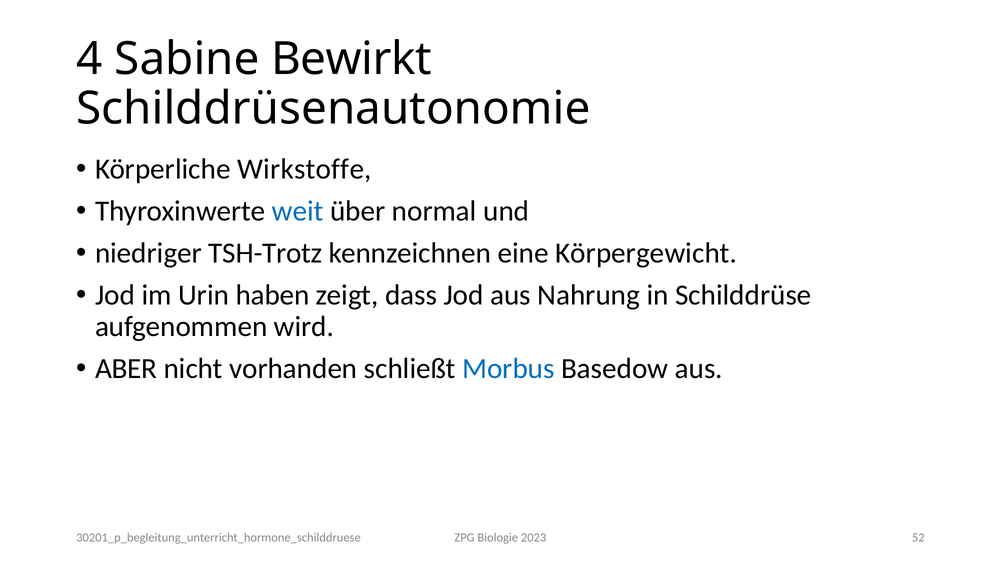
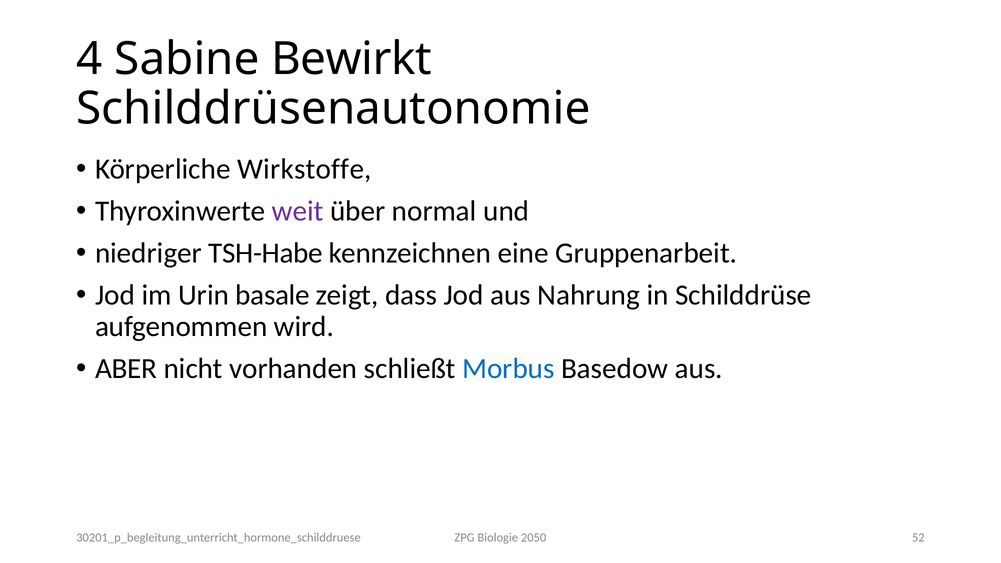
weit colour: blue -> purple (298, 211)
TSH-Trotz: TSH-Trotz -> TSH-Habe (265, 253)
Körpergewicht: Körpergewicht -> Gruppenarbeit (646, 253)
haben: haben -> basale (273, 295)
2023: 2023 -> 2050 (534, 538)
